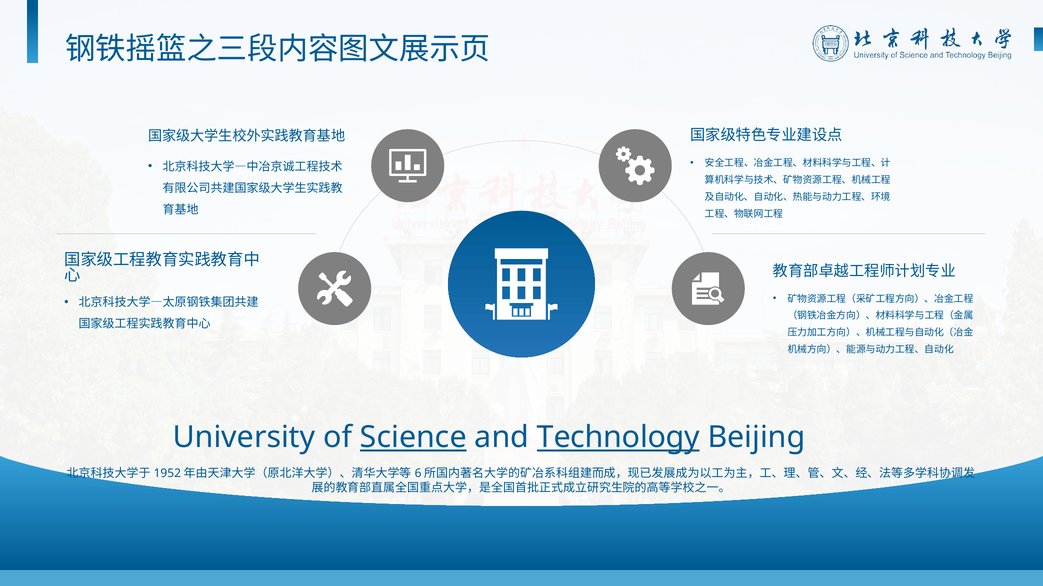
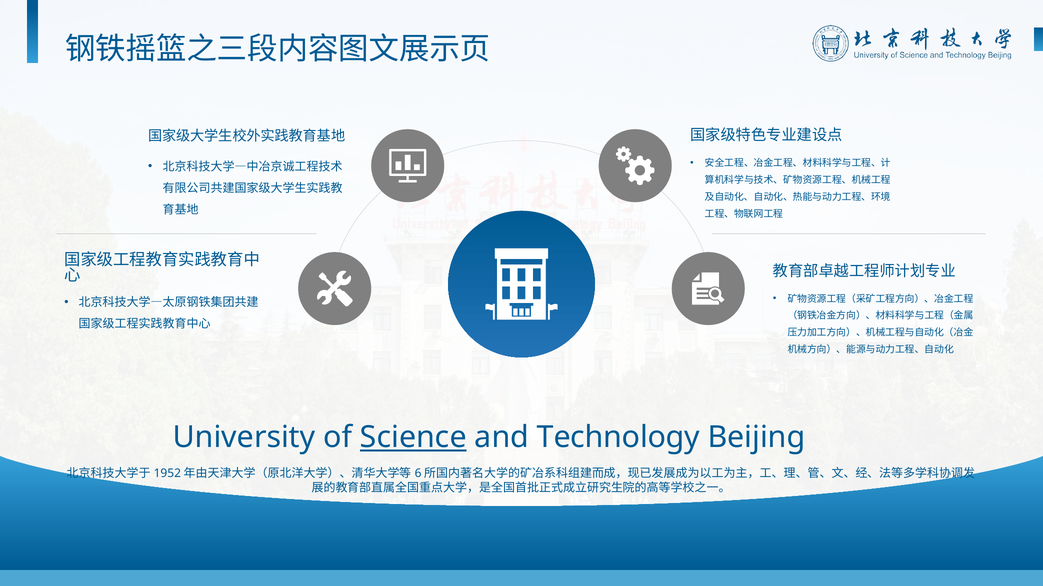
Technology underline: present -> none (618, 438)
